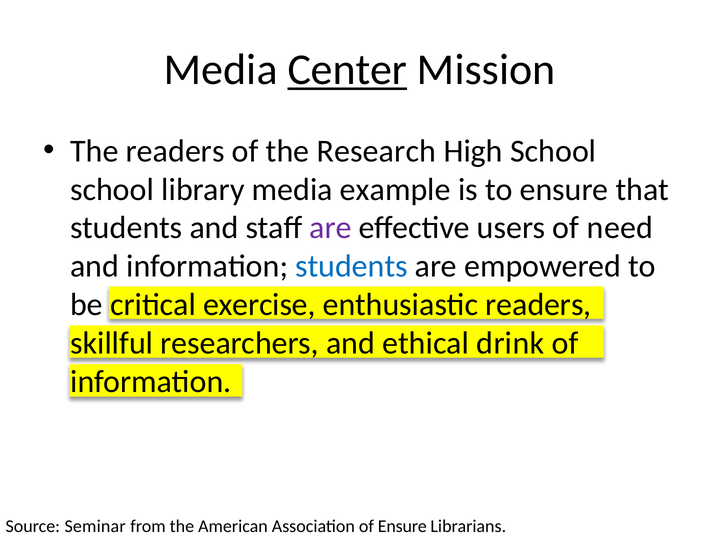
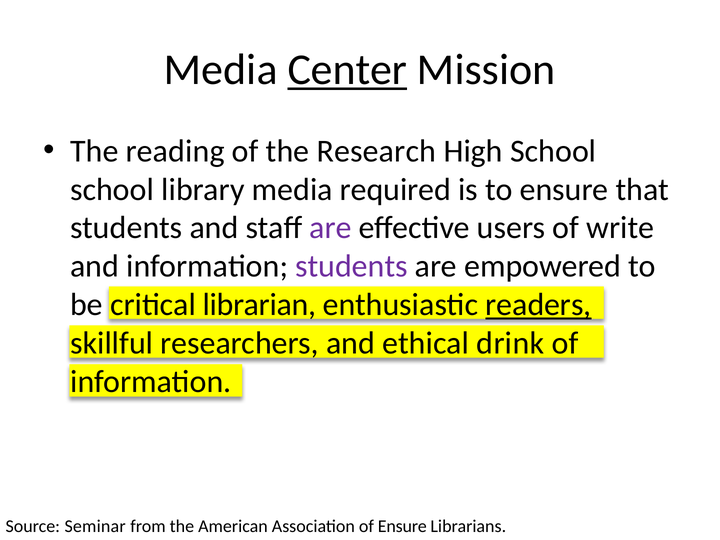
The readers: readers -> reading (175, 151)
example: example -> required (395, 189)
need: need -> write (620, 228)
students colour: blue -> purple (352, 266)
exercise: exercise -> librarian (259, 305)
readers underline: none -> present (538, 305)
